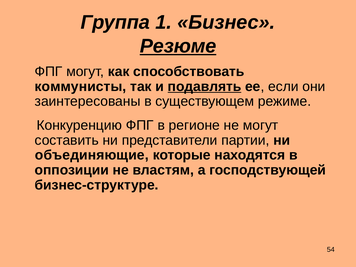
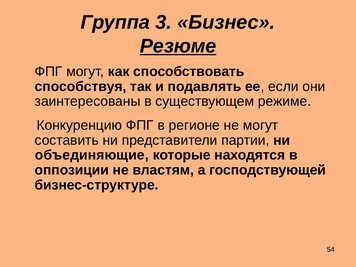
1: 1 -> 3 (164, 22)
коммунисты: коммунисты -> способствуя (81, 86)
подавлять underline: present -> none (205, 86)
